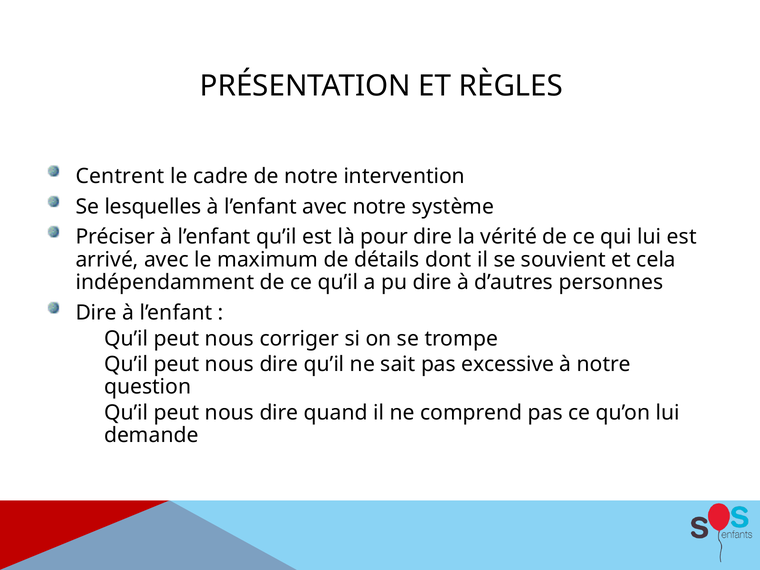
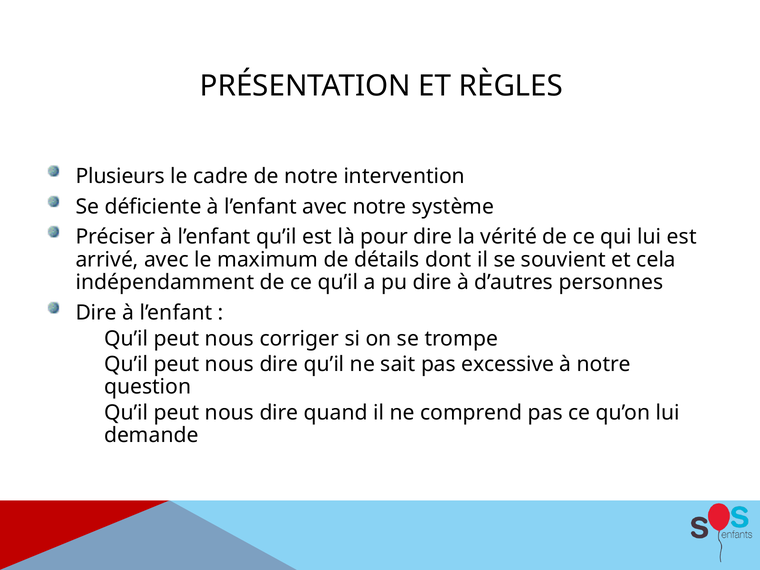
Centrent: Centrent -> Plusieurs (120, 176)
lesquelles: lesquelles -> déficiente (153, 207)
